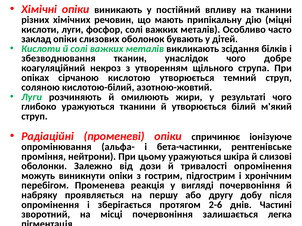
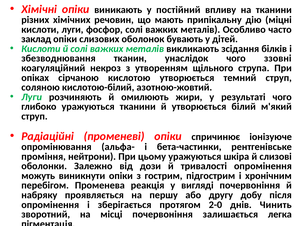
добре: добре -> ззовні (278, 59)
2-6: 2-6 -> 2-0 (215, 205)
Частині: Частині -> Чинить (276, 205)
